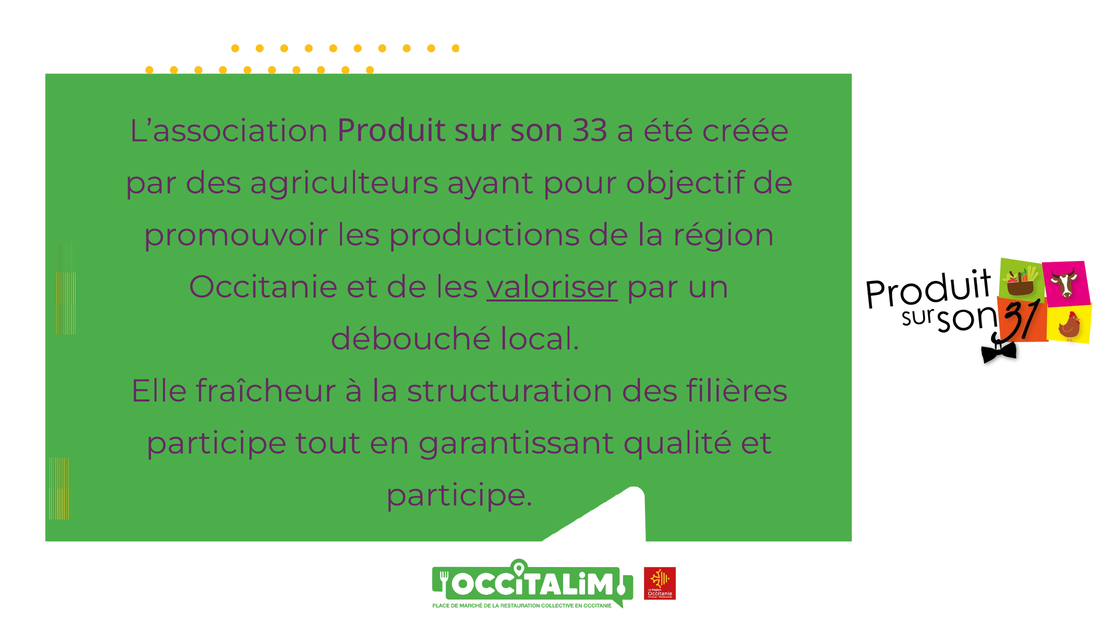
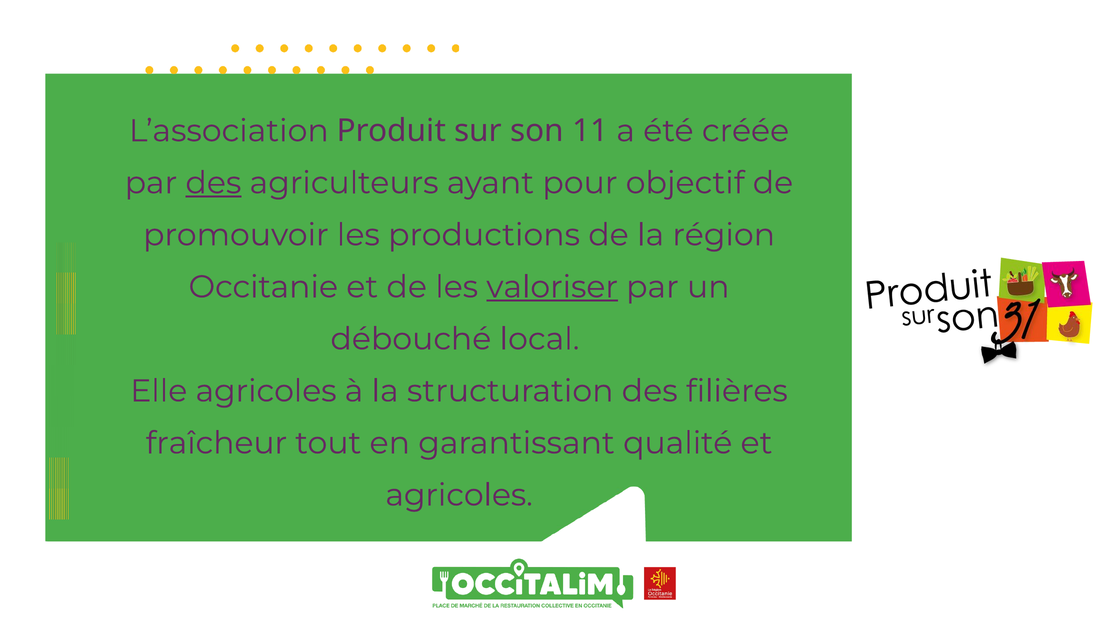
33: 33 -> 11 (590, 131)
des underline: none -> present (213, 183)
Elle fraîcheur: fraîcheur -> agricoles (266, 391)
participe: participe -> fraîcheur (216, 443)
participe: participe -> agricoles (459, 495)
